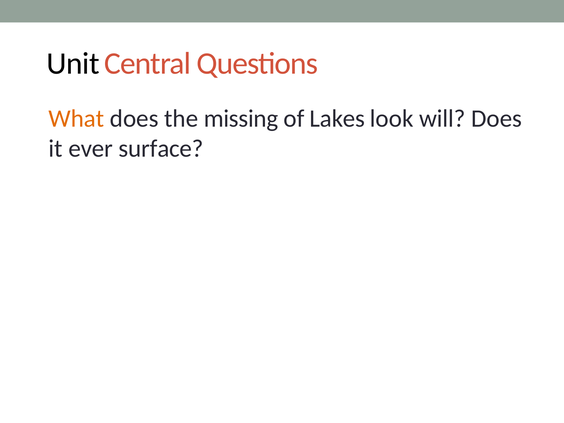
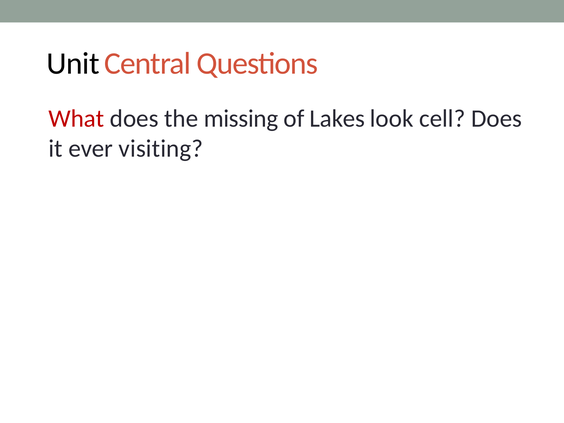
What colour: orange -> red (76, 119)
will: will -> cell (442, 119)
surface: surface -> visiting (161, 149)
